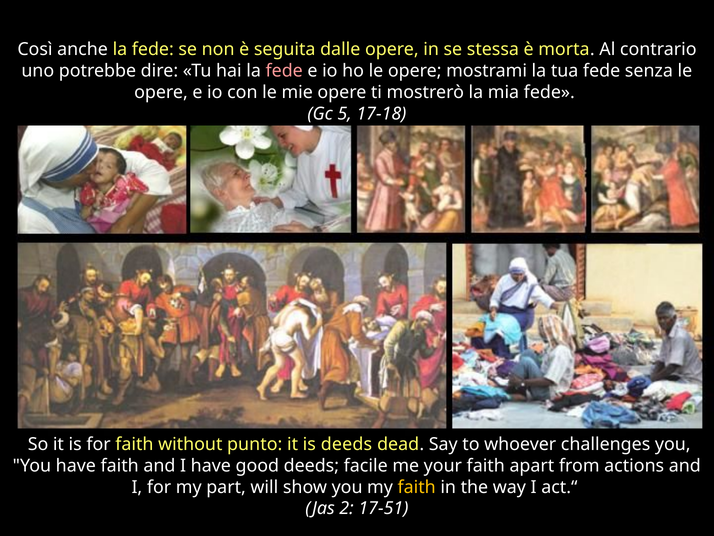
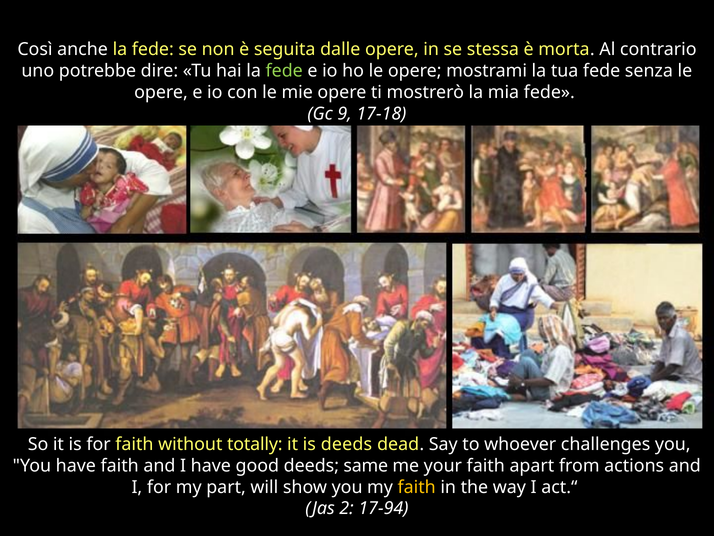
fede colour: pink -> light green (284, 71)
5: 5 -> 9 (345, 114)
punto: punto -> totally (255, 444)
facile: facile -> same (366, 465)
17-51: 17-51 -> 17-94 (383, 508)
